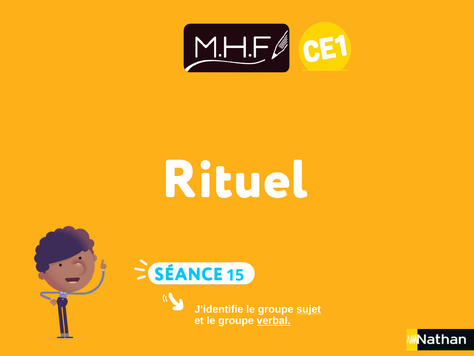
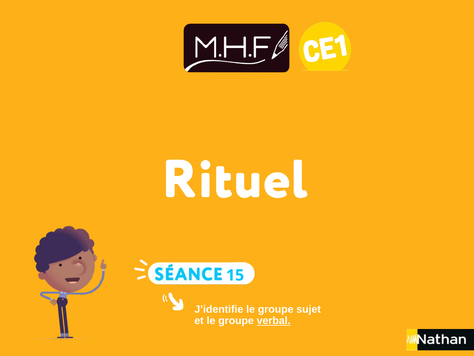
sujet underline: present -> none (309, 309)
